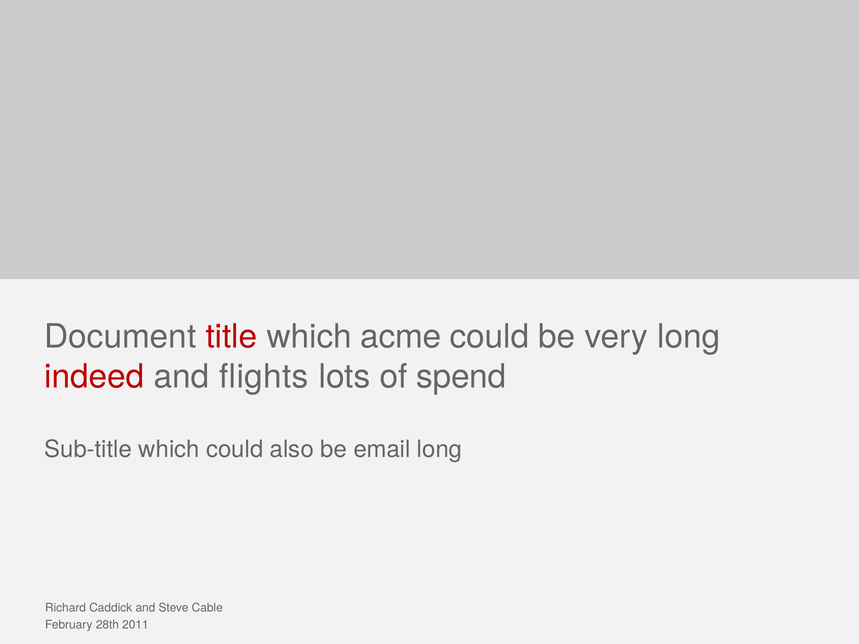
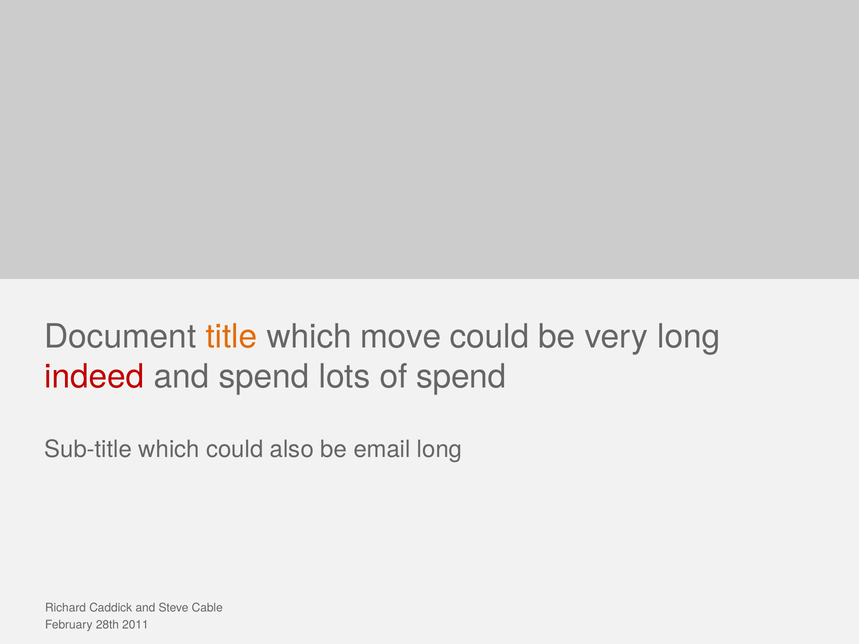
title colour: red -> orange (231, 337)
acme: acme -> move (401, 337)
and flights: flights -> spend (264, 377)
